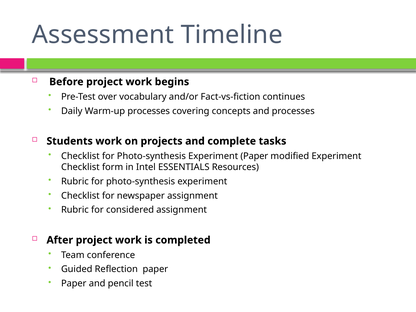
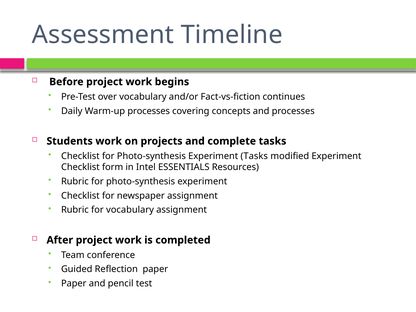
Experiment Paper: Paper -> Tasks (254, 156)
for considered: considered -> vocabulary (130, 210)
